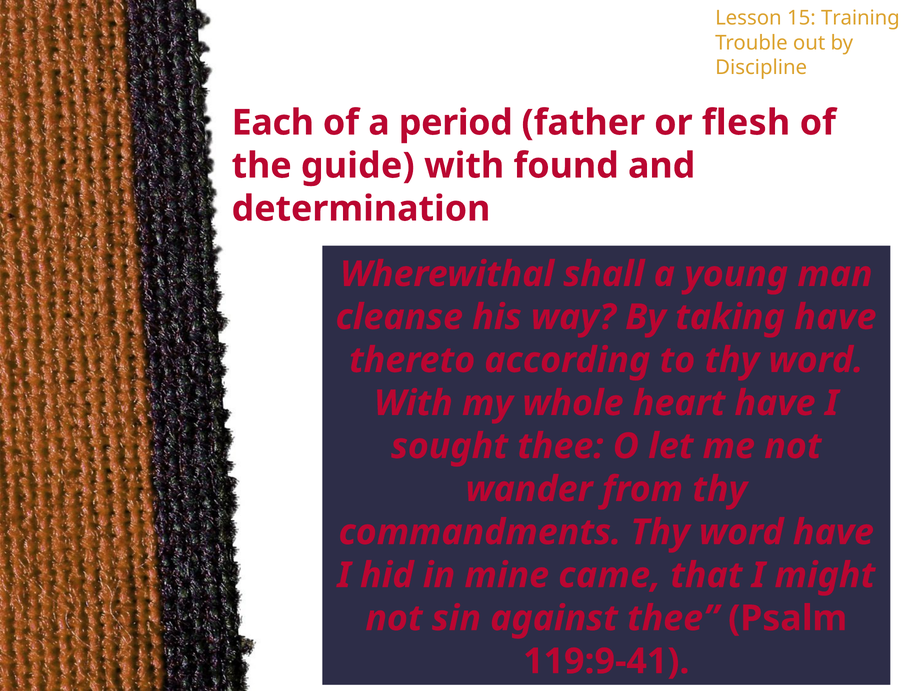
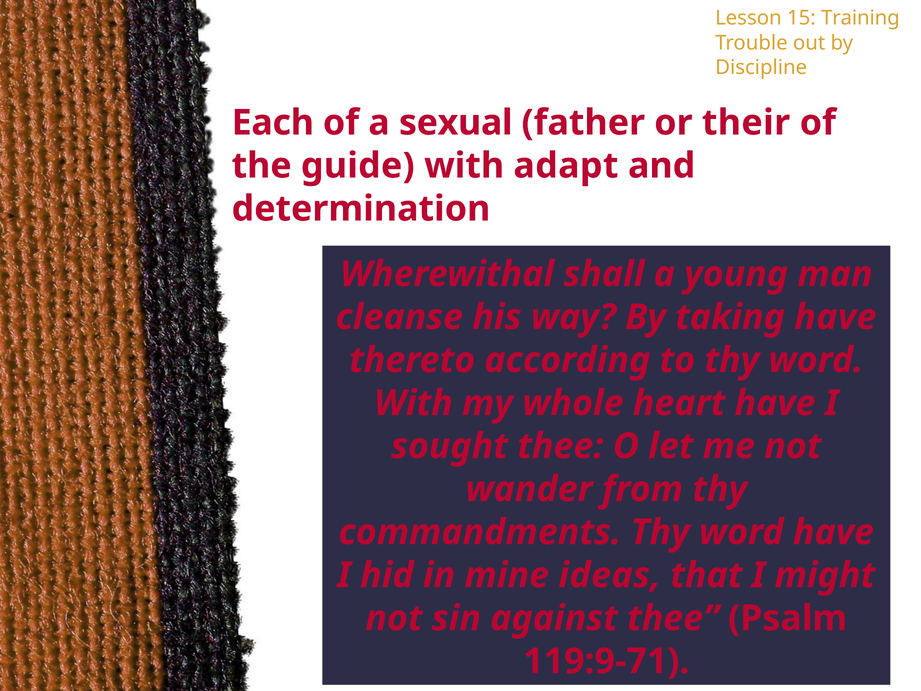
period: period -> sexual (456, 123)
flesh: flesh -> their (746, 123)
found: found -> adapt (566, 166)
came: came -> ideas (609, 575)
119:9-41: 119:9-41 -> 119:9-71 (606, 661)
